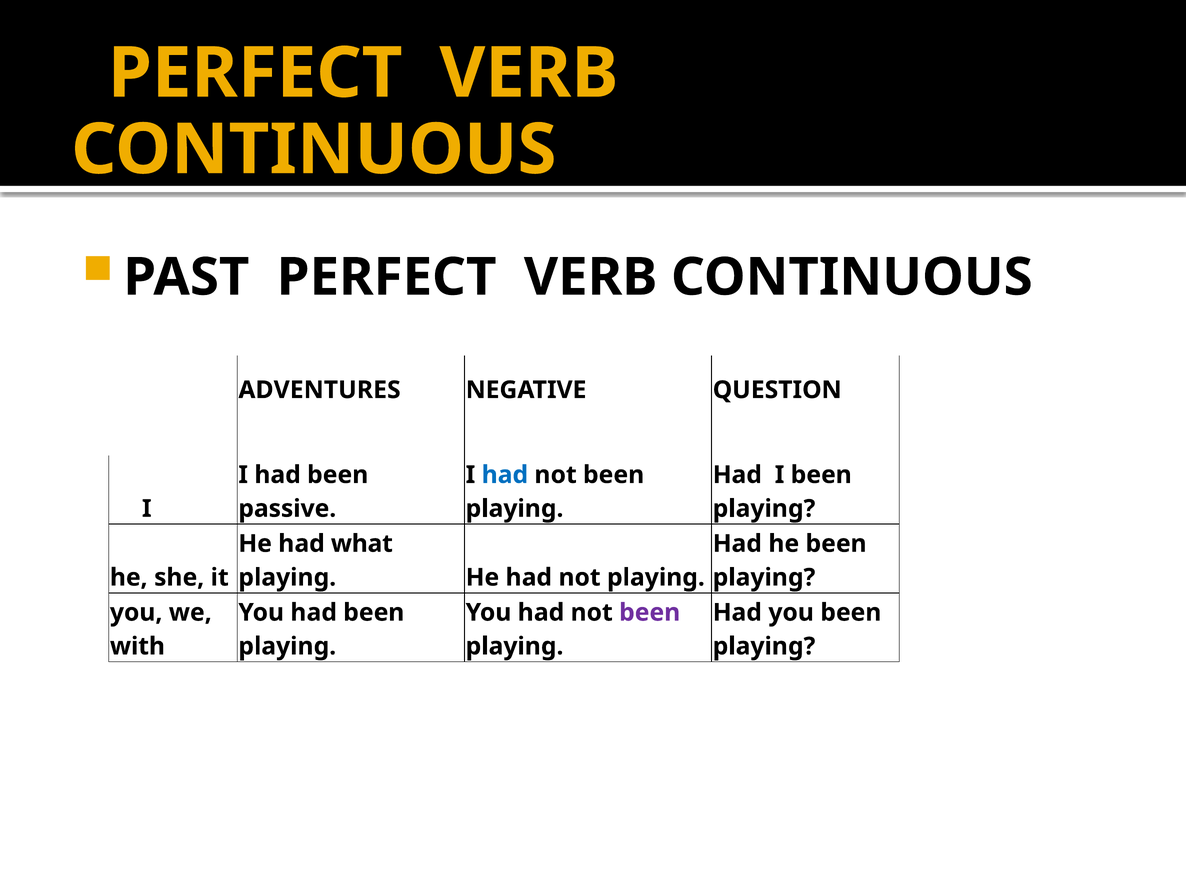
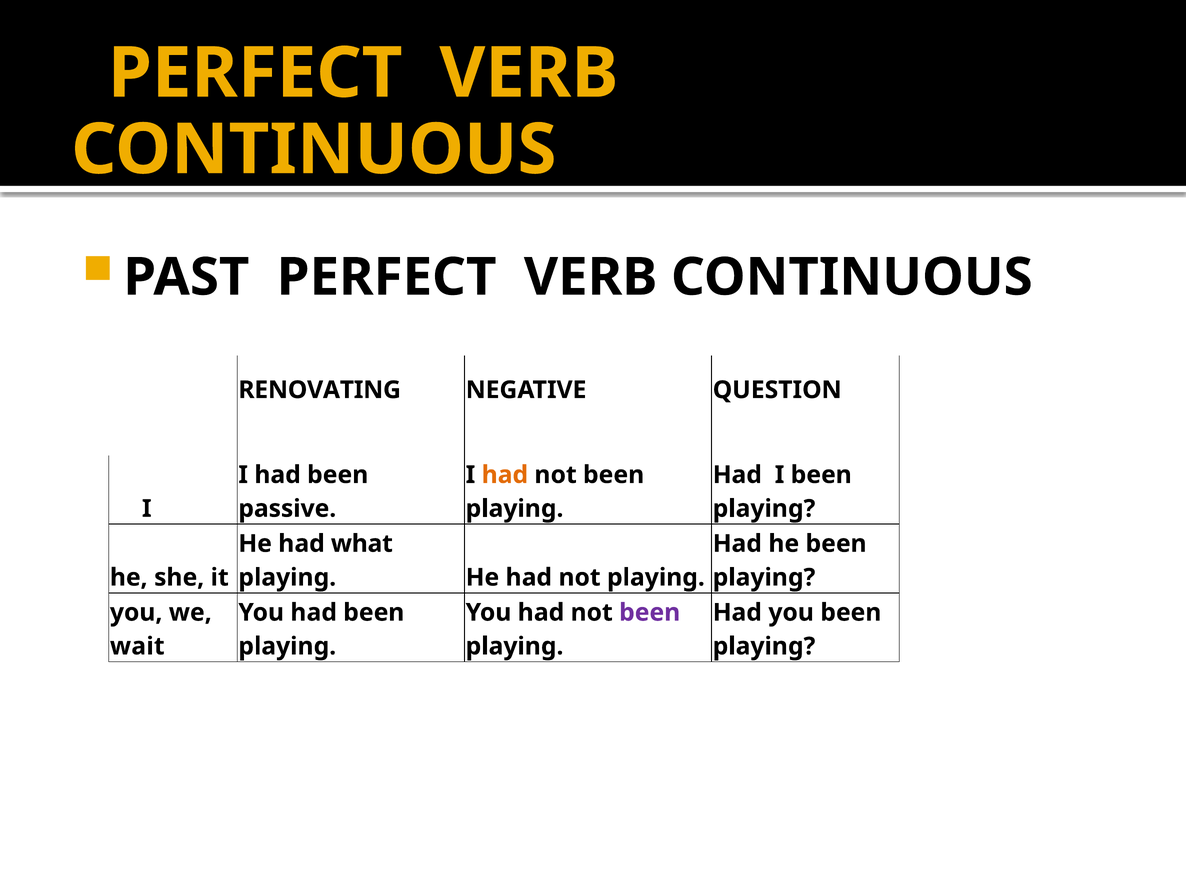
ADVENTURES: ADVENTURES -> RENOVATING (320, 390)
had colour: blue -> orange (505, 475)
with: with -> wait (137, 647)
